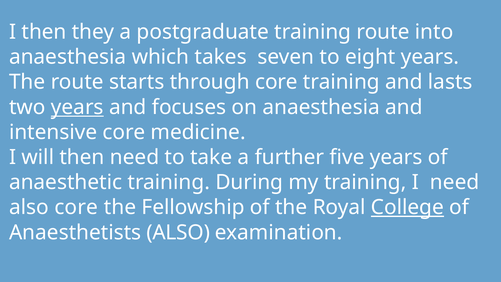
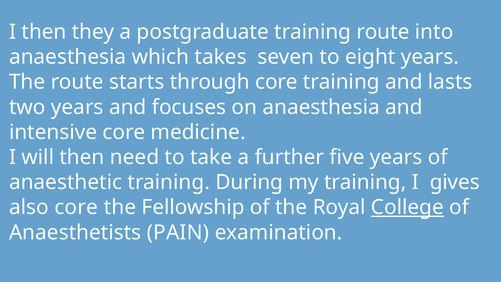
years underline: present -> none (77, 107)
I need: need -> gives (455, 182)
Anaesthetists ALSO: ALSO -> PAIN (178, 232)
